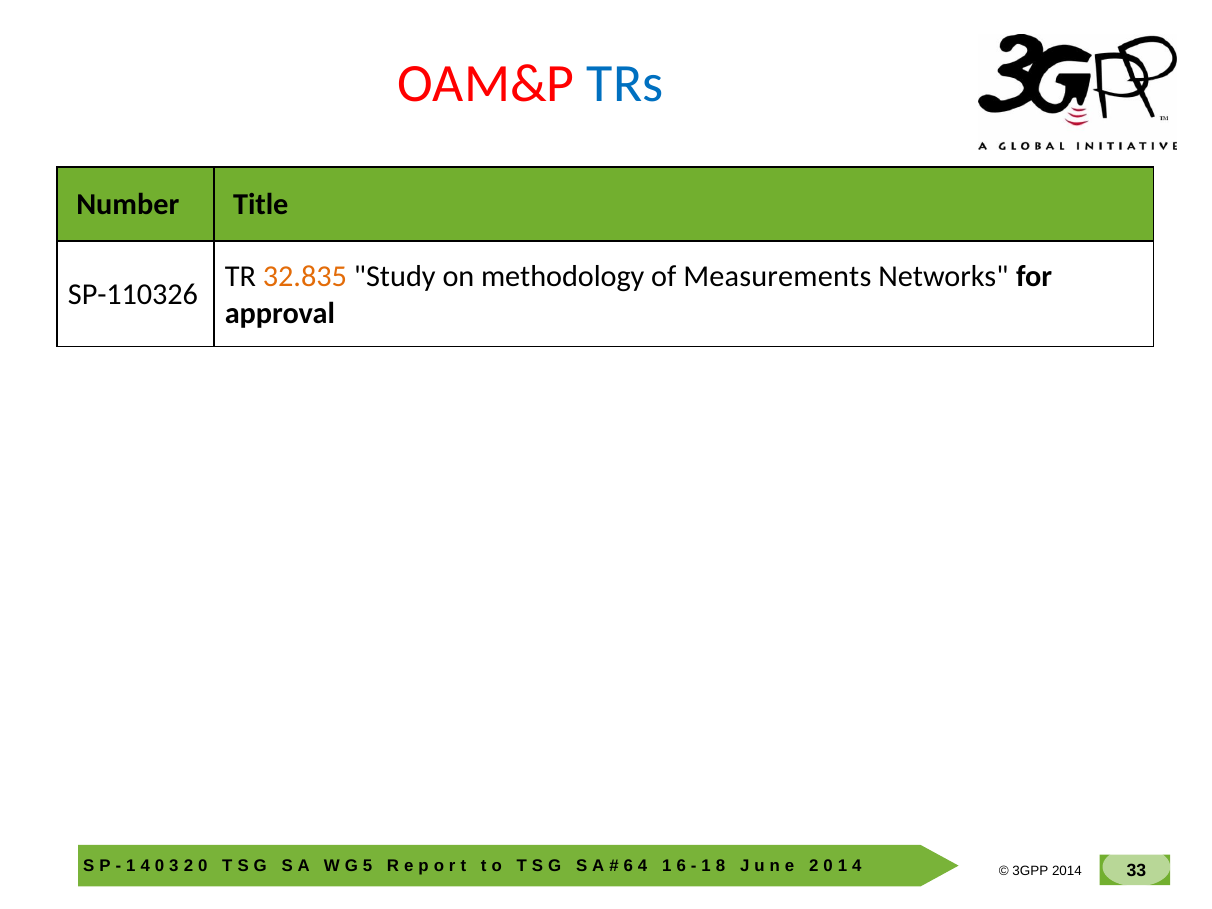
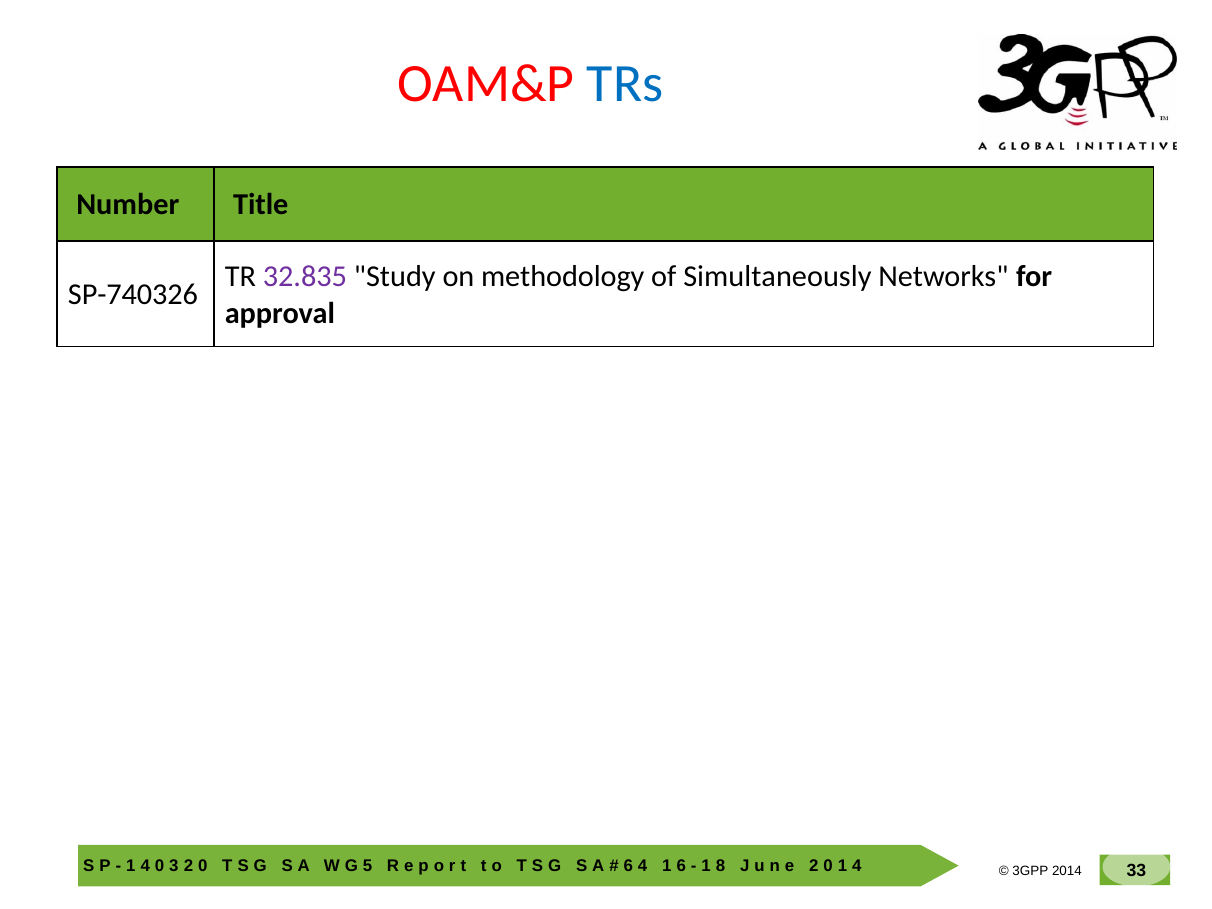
32.835 colour: orange -> purple (305, 276)
Measurements: Measurements -> Simultaneously (777, 276)
SP-110326: SP-110326 -> SP-740326 (133, 295)
